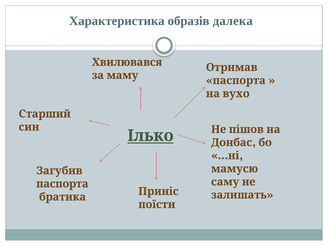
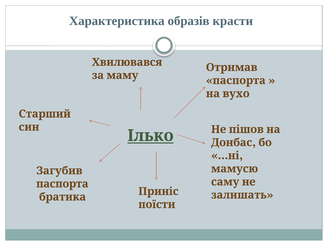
далека: далека -> красти (233, 21)
